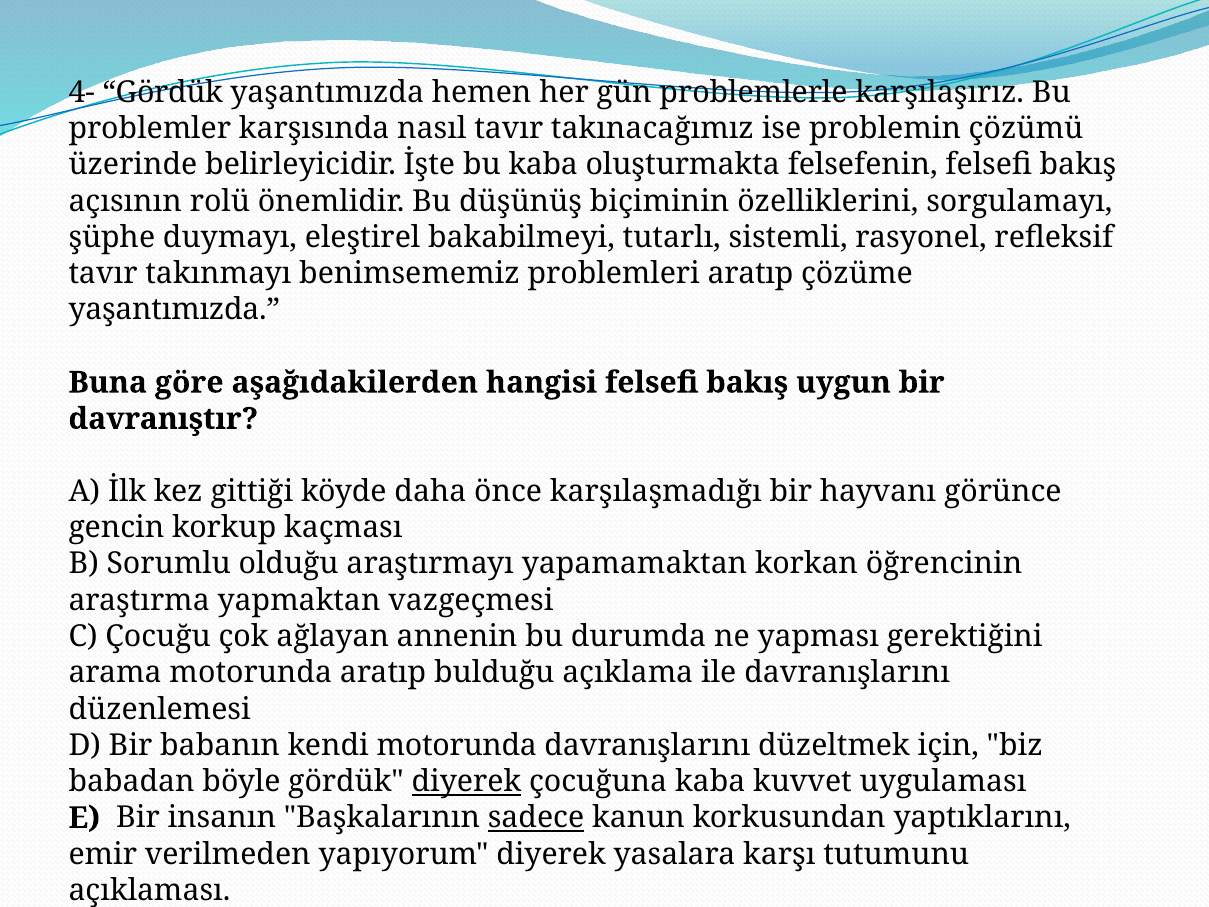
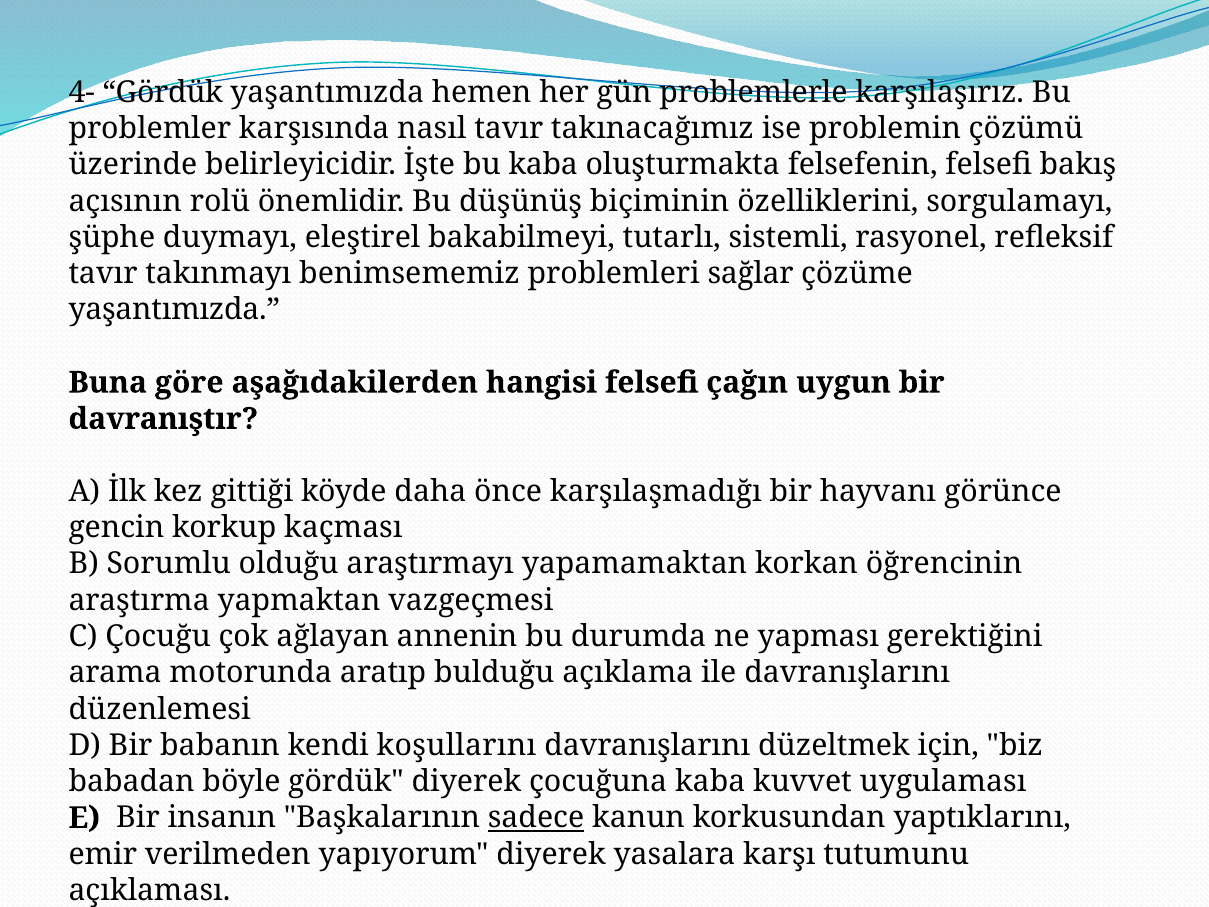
problemleri aratıp: aratıp -> sağlar (751, 274)
hangisi felsefi bakış: bakış -> çağın (747, 382)
kendi motorunda: motorunda -> koşullarını (457, 745)
diyerek underline: present -> none (466, 781)
